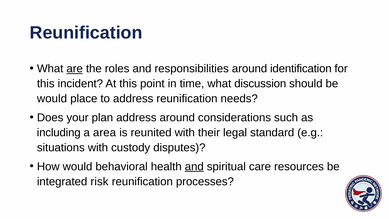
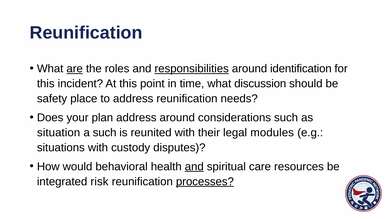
responsibilities underline: none -> present (192, 69)
would: would -> safety (52, 99)
including: including -> situation (59, 132)
a area: area -> such (105, 132)
standard: standard -> modules (272, 132)
processes underline: none -> present (205, 181)
